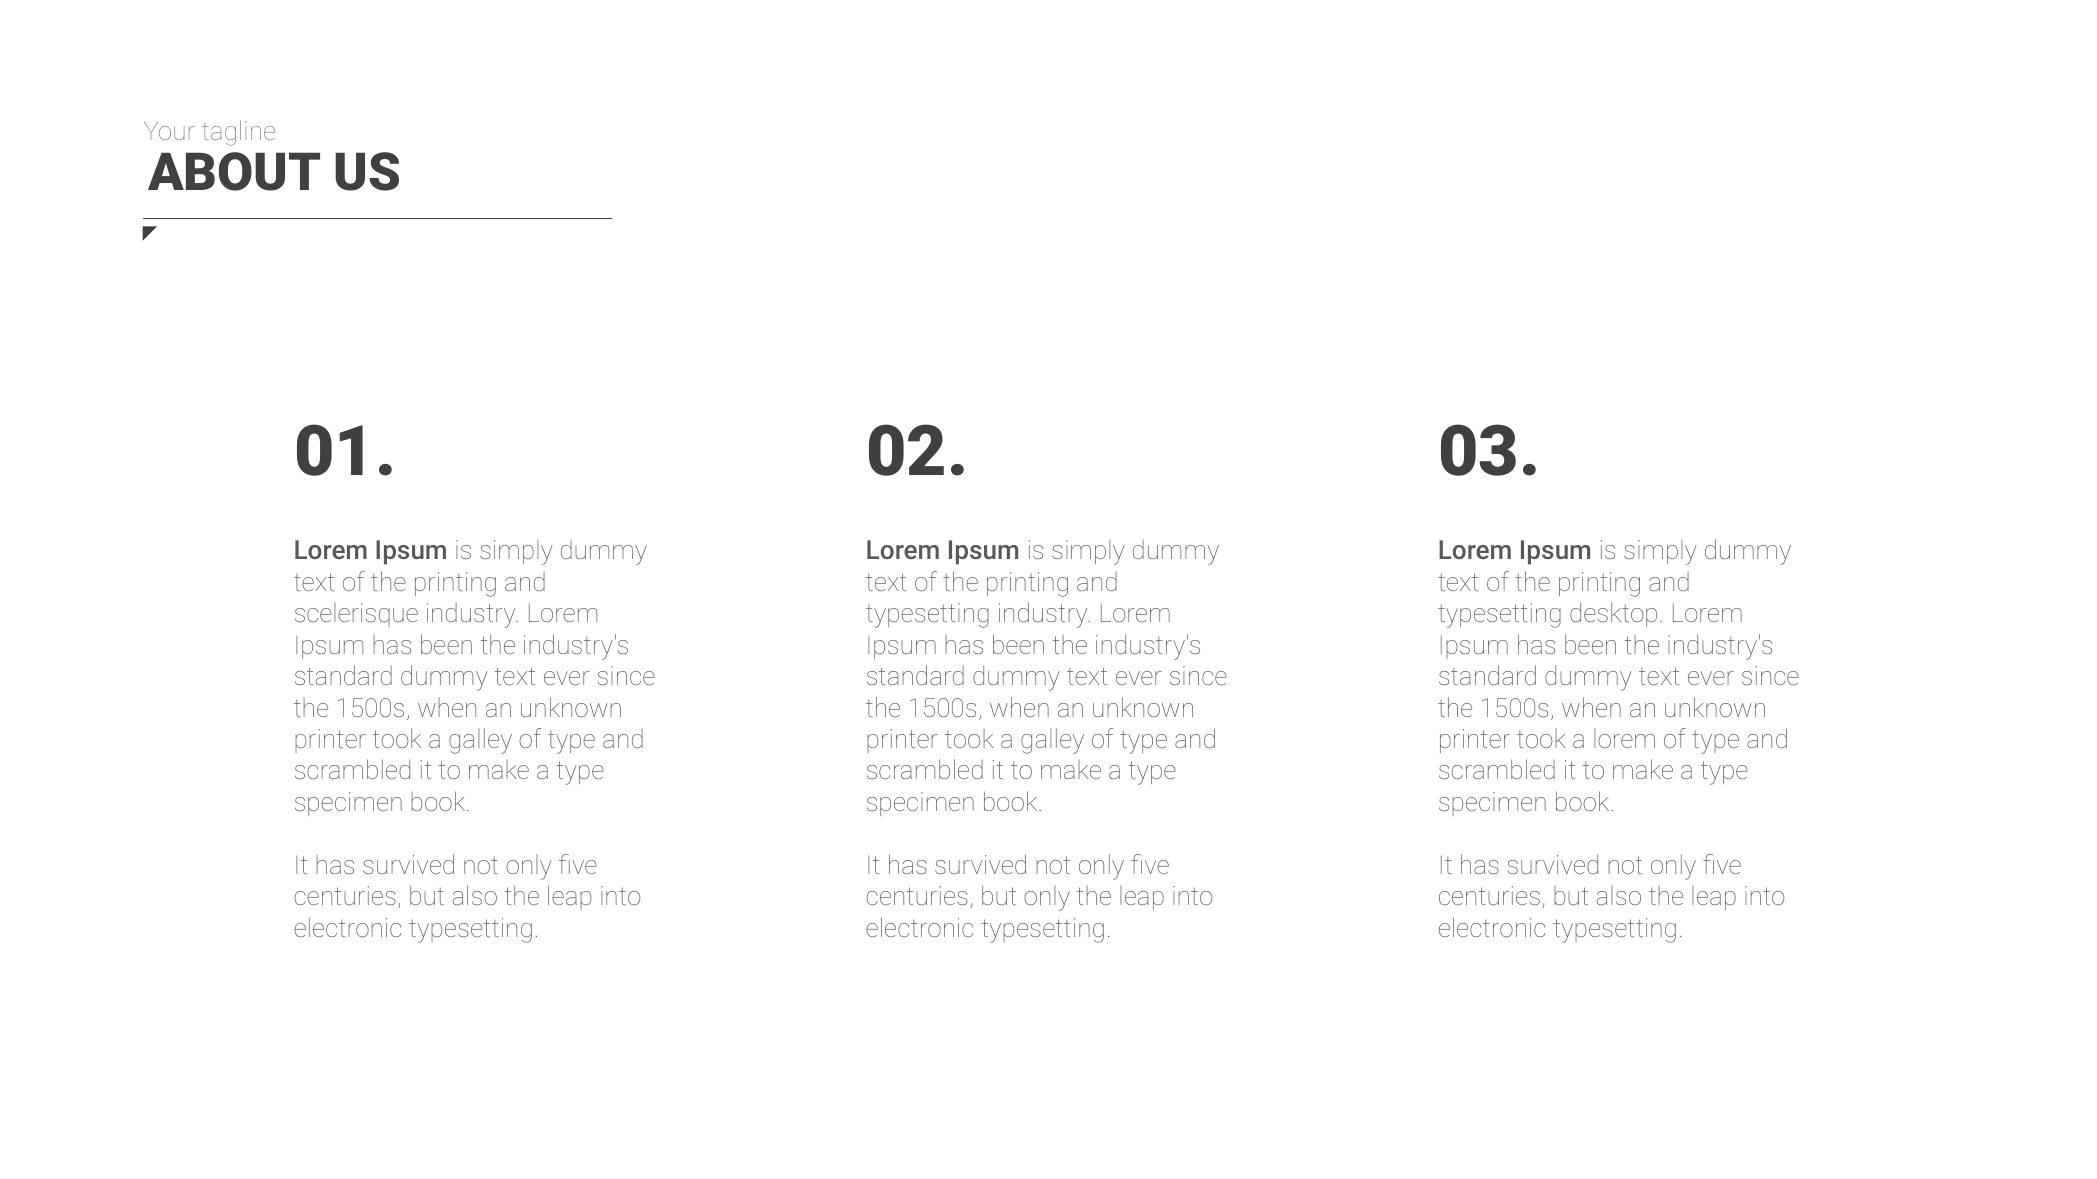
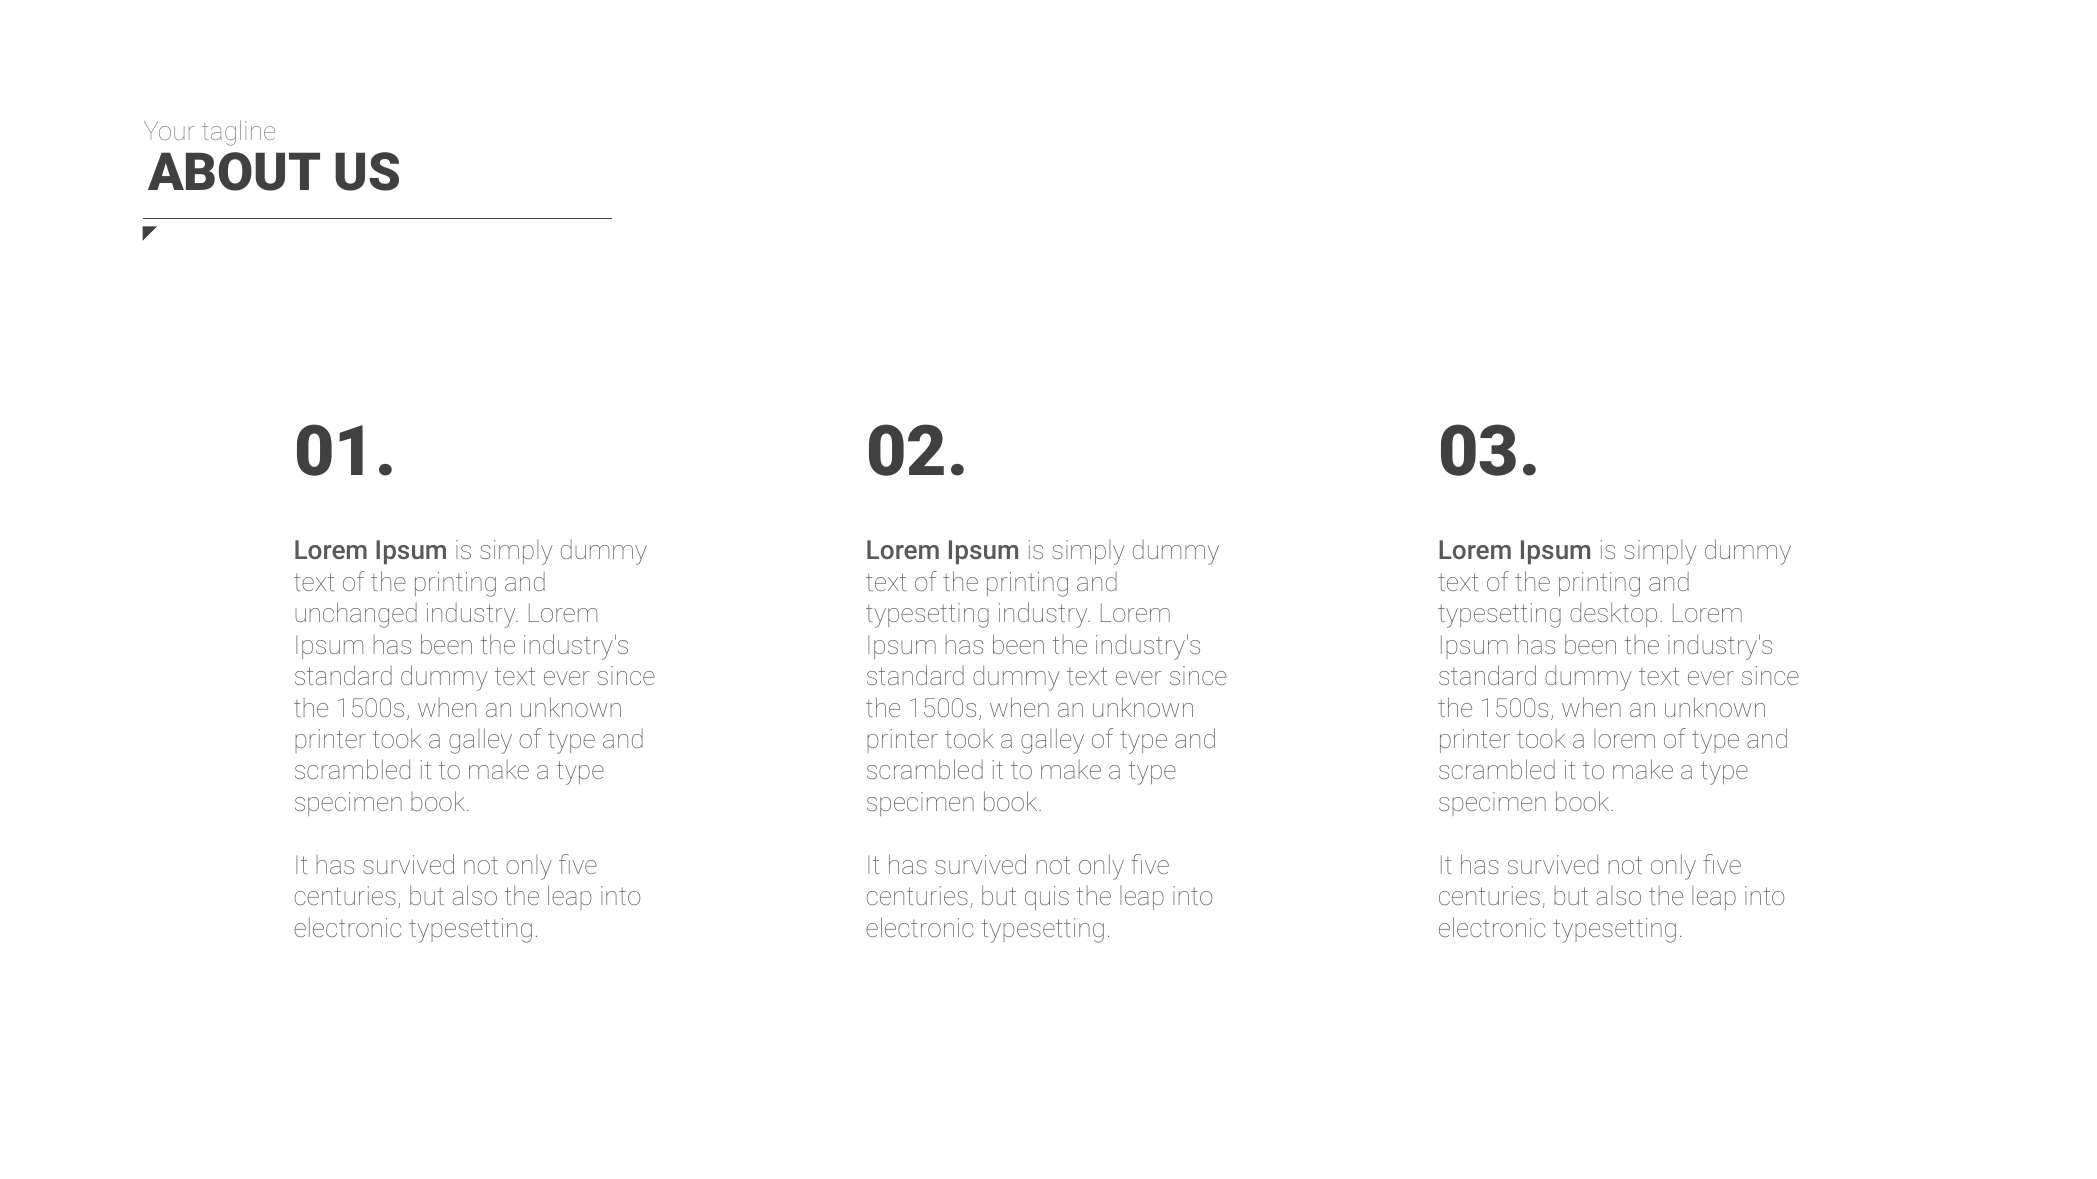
scelerisque: scelerisque -> unchanged (356, 614)
but only: only -> quis (1047, 898)
